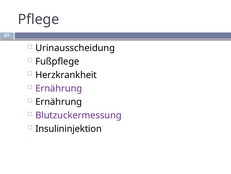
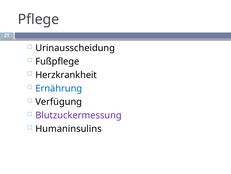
Ernährung colour: purple -> blue (59, 88)
Ernährung: Ernährung -> Verfügung (59, 101)
Insulininjektion: Insulininjektion -> Humaninsulins (69, 128)
